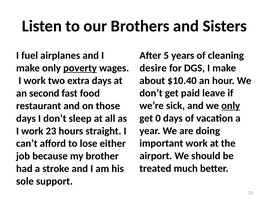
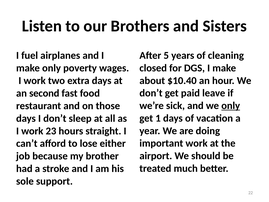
desire: desire -> closed (153, 68)
poverty underline: present -> none (80, 68)
0: 0 -> 1 (158, 118)
